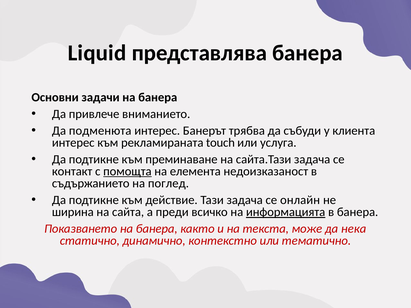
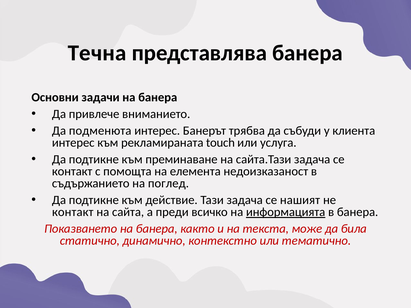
Liquid: Liquid -> Течна (97, 53)
помощта underline: present -> none (127, 172)
онлайн: онлайн -> нашият (300, 200)
ширина: ширина -> контакт (73, 212)
нека: нека -> била (354, 229)
